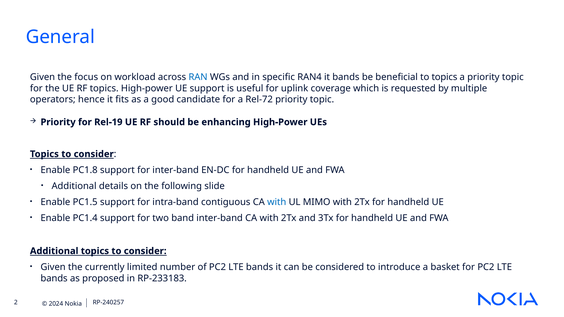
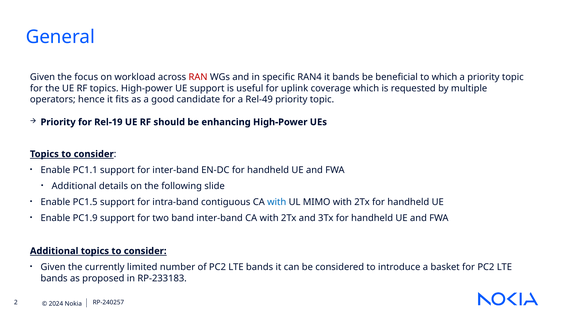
RAN colour: blue -> red (198, 77)
to topics: topics -> which (444, 77)
Rel-72: Rel-72 -> Rel-49 (259, 100)
PC1.8: PC1.8 -> PC1.1 (85, 170)
PC1.4: PC1.4 -> PC1.9 (85, 218)
